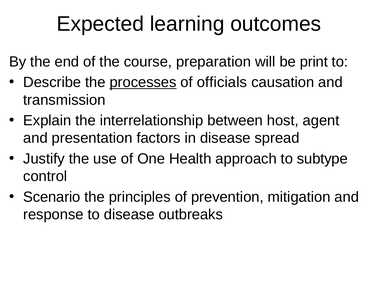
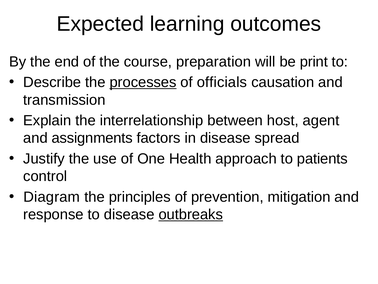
presentation: presentation -> assignments (92, 138)
subtype: subtype -> patients (322, 158)
Scenario: Scenario -> Diagram (52, 197)
outbreaks underline: none -> present (191, 214)
